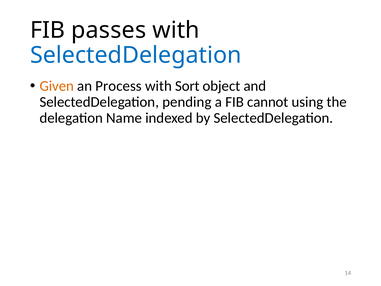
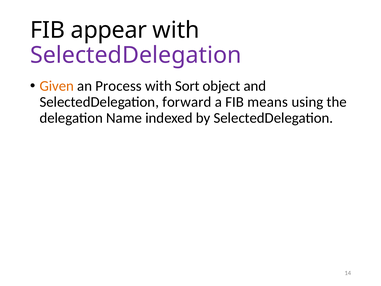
passes: passes -> appear (109, 30)
SelectedDelegation colour: blue -> purple (136, 55)
pending: pending -> forward (187, 102)
cannot: cannot -> means (268, 102)
